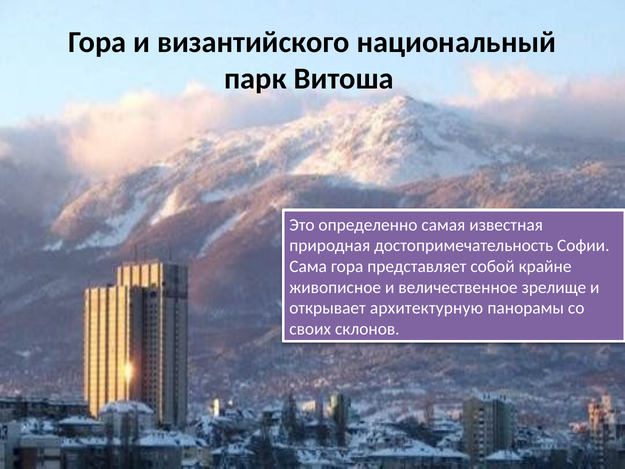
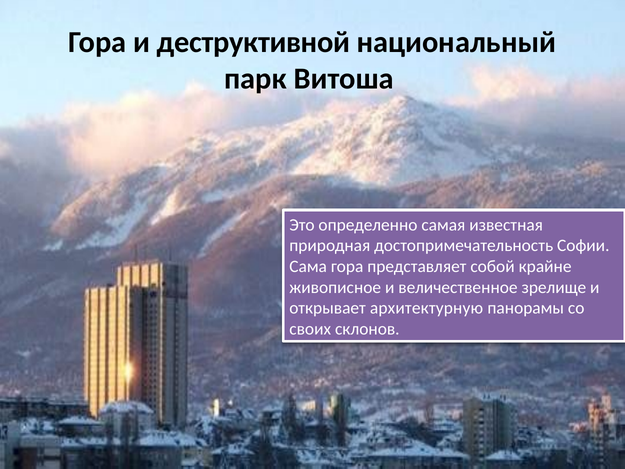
византийского: византийского -> деструктивной (254, 42)
